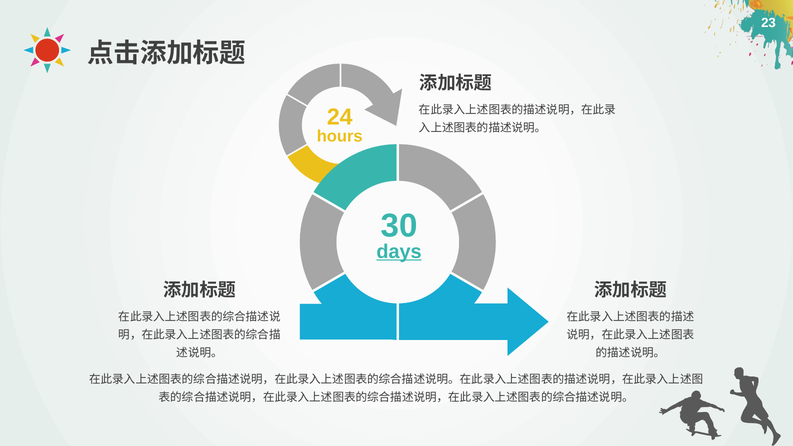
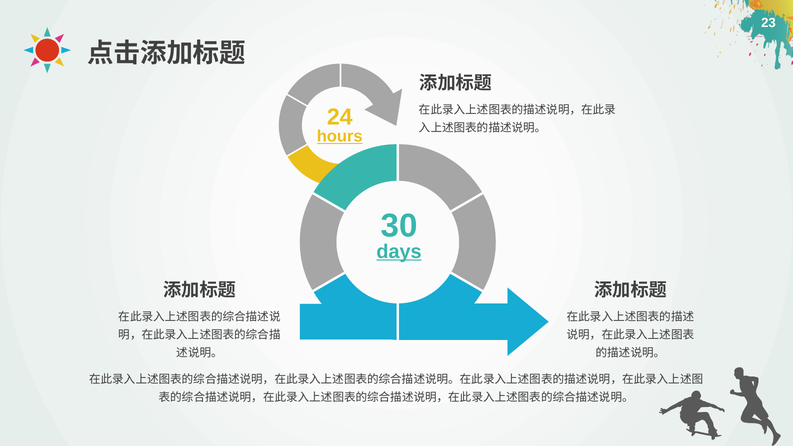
hours underline: none -> present (340, 136)
